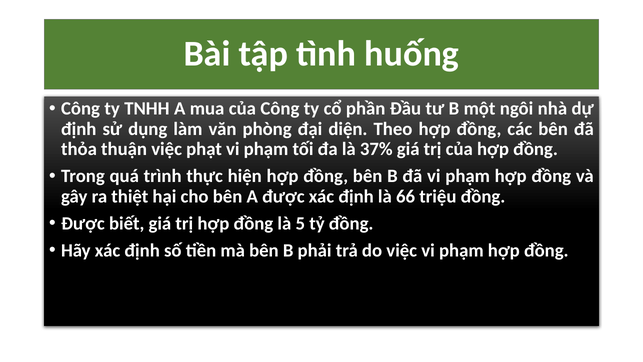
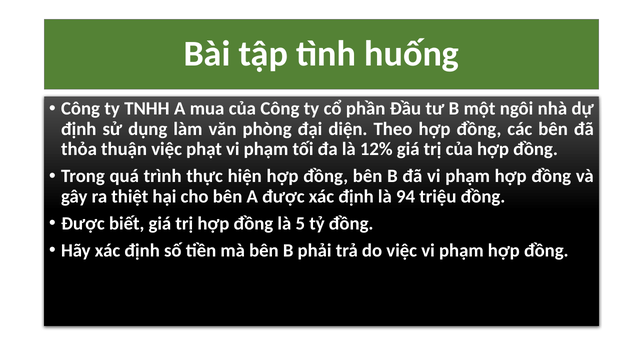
37%: 37% -> 12% (376, 149)
66: 66 -> 94 (406, 196)
